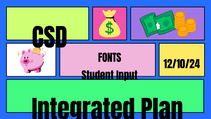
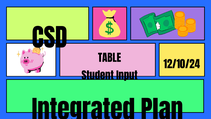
FONTS: FONTS -> TABLE (110, 58)
